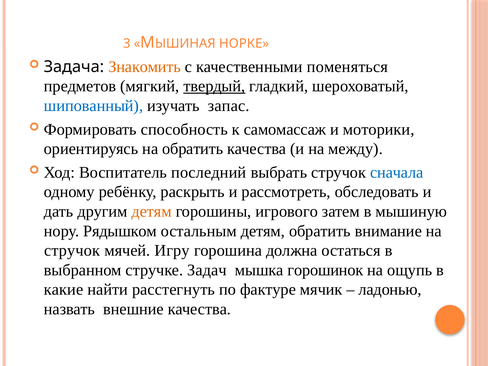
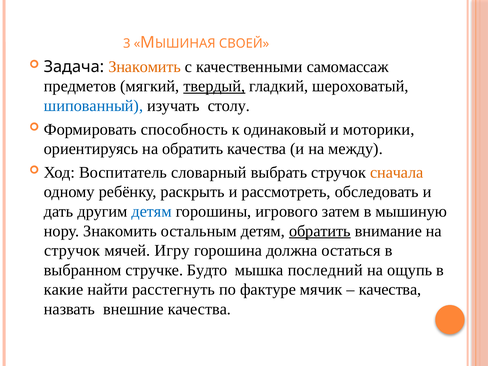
НОРКЕ: НОРКЕ -> СВОЕЙ (244, 43)
поменяться: поменяться -> самомассаж (348, 67)
запас: запас -> столу (229, 106)
самомассаж: самомассаж -> одинаковый (285, 129)
последний: последний -> словарный (209, 172)
сначала colour: blue -> orange (397, 172)
детям colour: orange -> blue (152, 211)
нору Рядышком: Рядышком -> Знакомить (120, 231)
обратить underline: none -> present (320, 231)
Задач: Задач -> Будто (207, 270)
горошинок: горошинок -> последний (325, 270)
ладонью: ладонью -> качества (390, 290)
